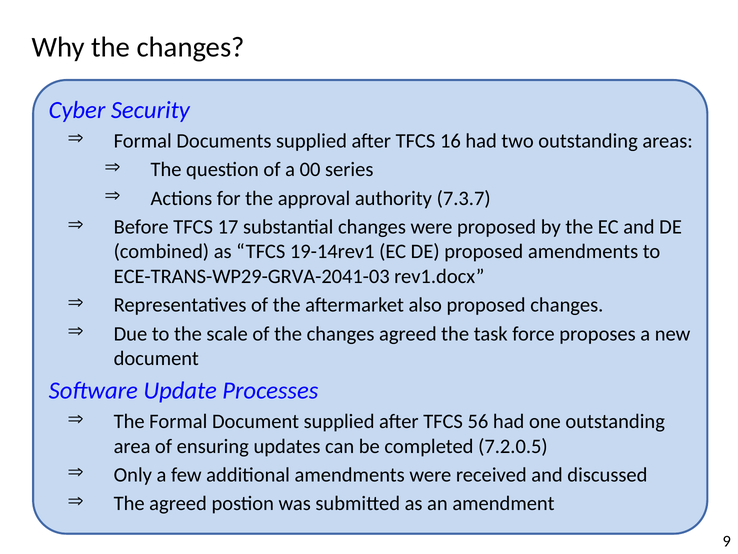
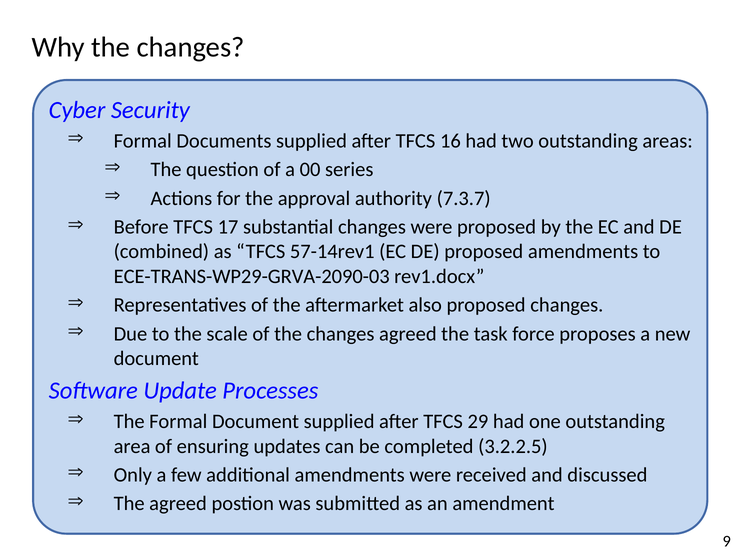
19-14rev1: 19-14rev1 -> 57-14rev1 (332, 251)
ECE-TRANS-WP29-GRVA-2041-03: ECE-TRANS-WP29-GRVA-2041-03 -> ECE-TRANS-WP29-GRVA-2090-03 (252, 276)
56: 56 -> 29 (478, 421)
7.2.0.5: 7.2.0.5 -> 3.2.2.5 (513, 446)
